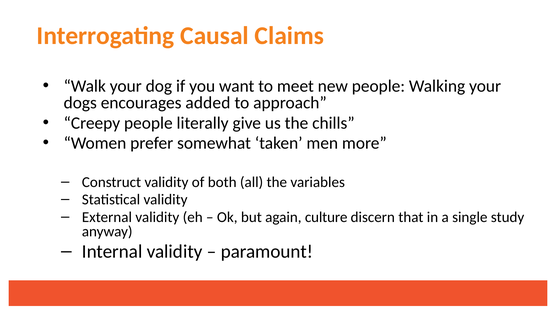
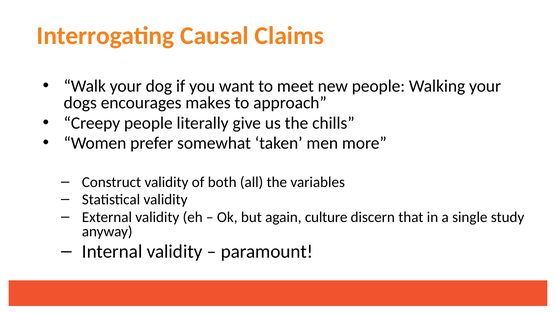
added: added -> makes (208, 103)
